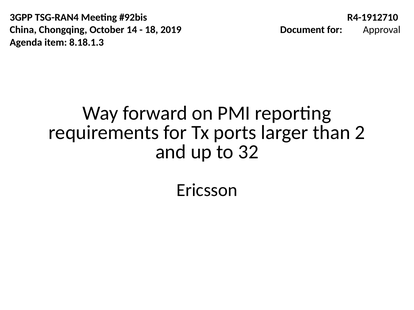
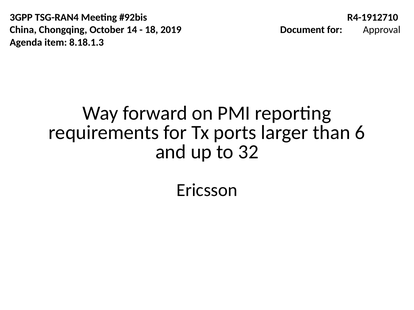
2: 2 -> 6 (360, 133)
